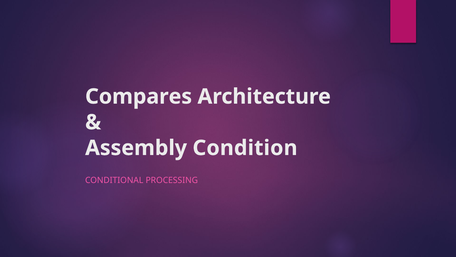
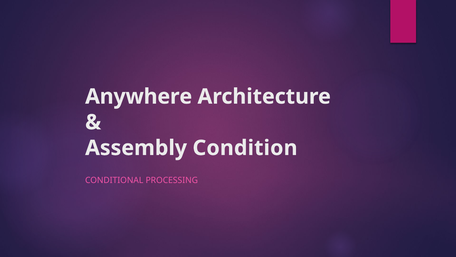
Compares: Compares -> Anywhere (139, 96)
